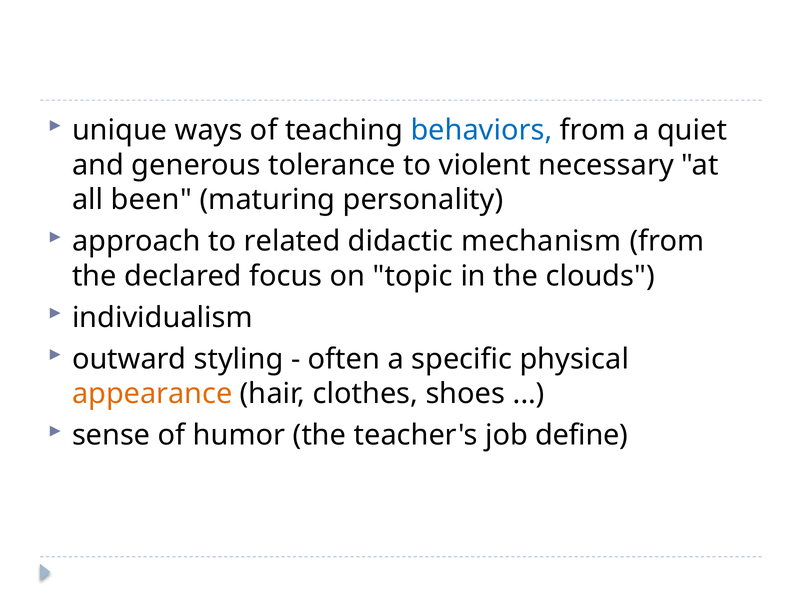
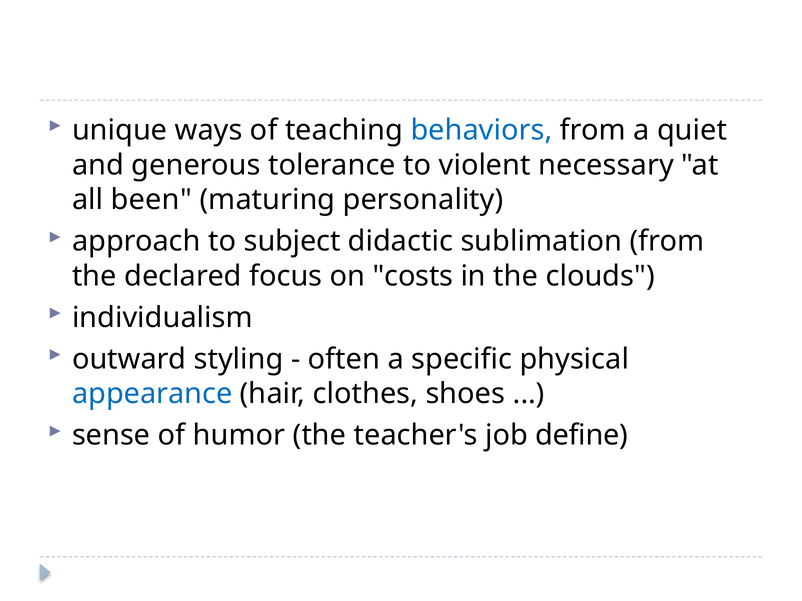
related: related -> subject (292, 242)
mechanism: mechanism -> sublimation (541, 242)
topic: topic -> costs (413, 276)
appearance colour: orange -> blue (152, 394)
